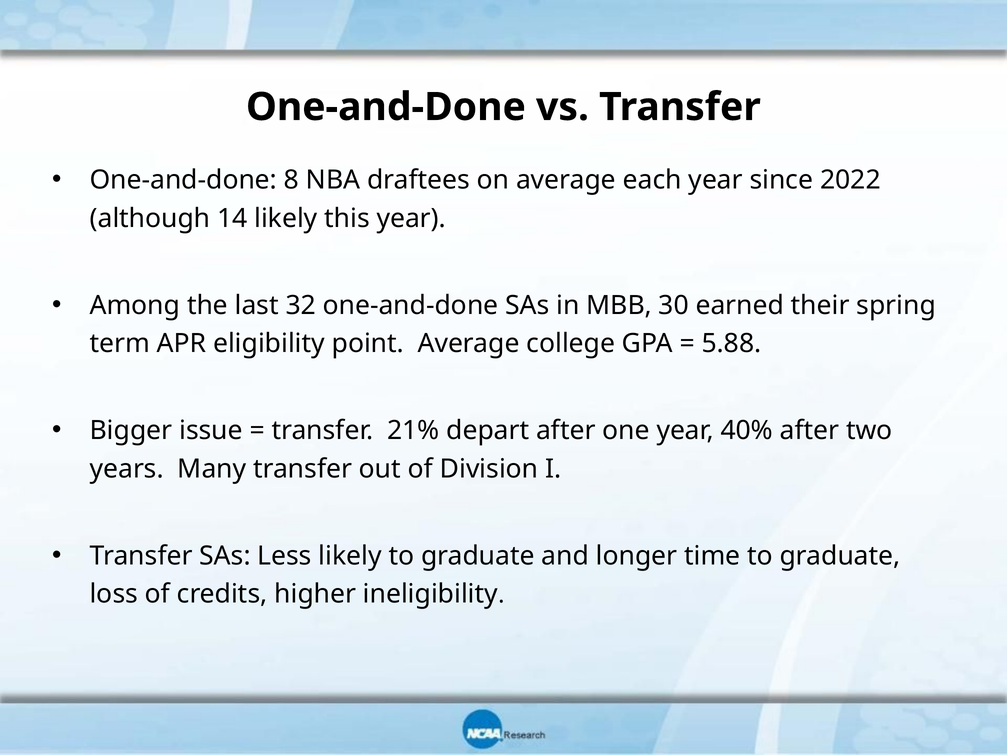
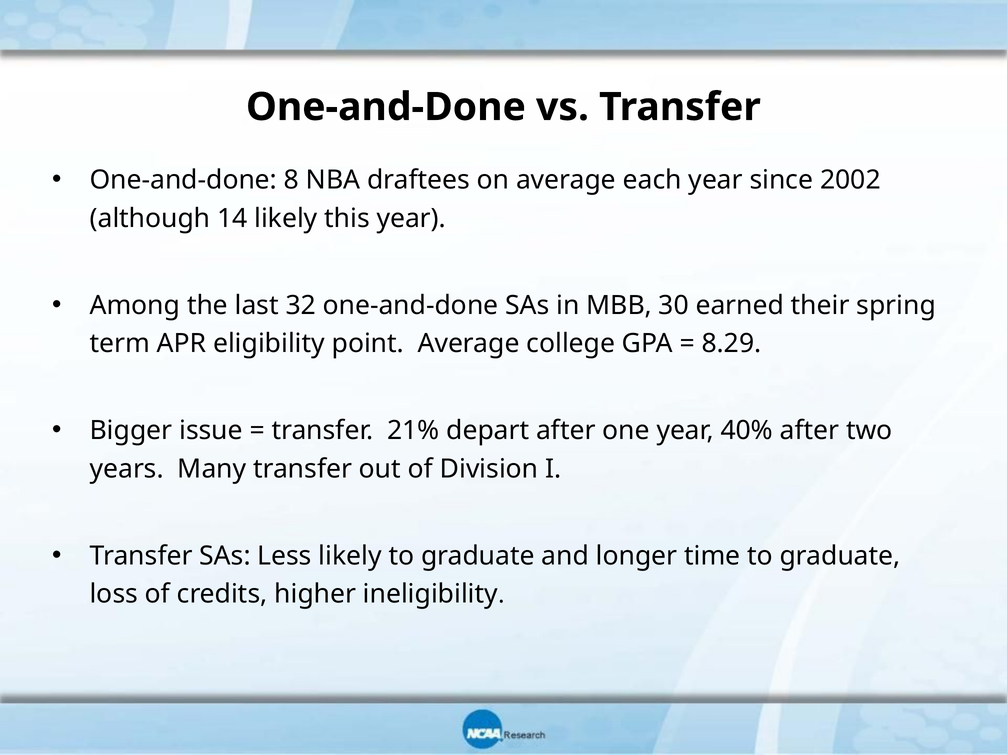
2022: 2022 -> 2002 (850, 180)
5.88: 5.88 -> 8.29 (732, 344)
